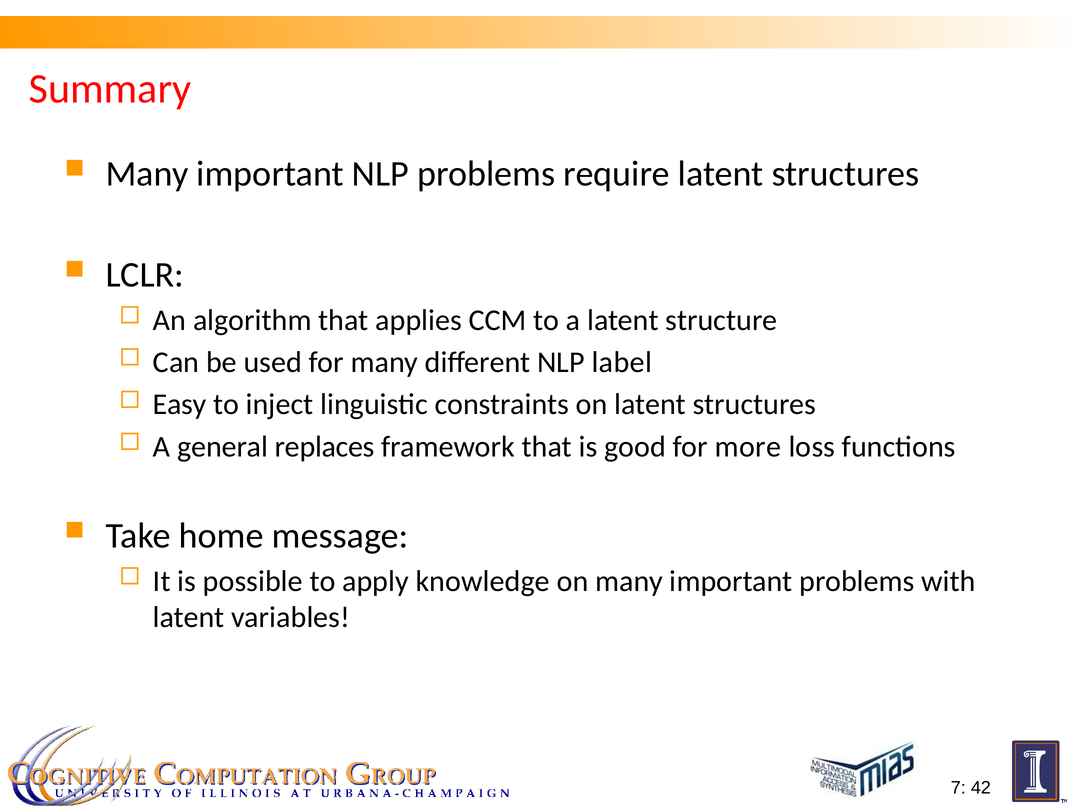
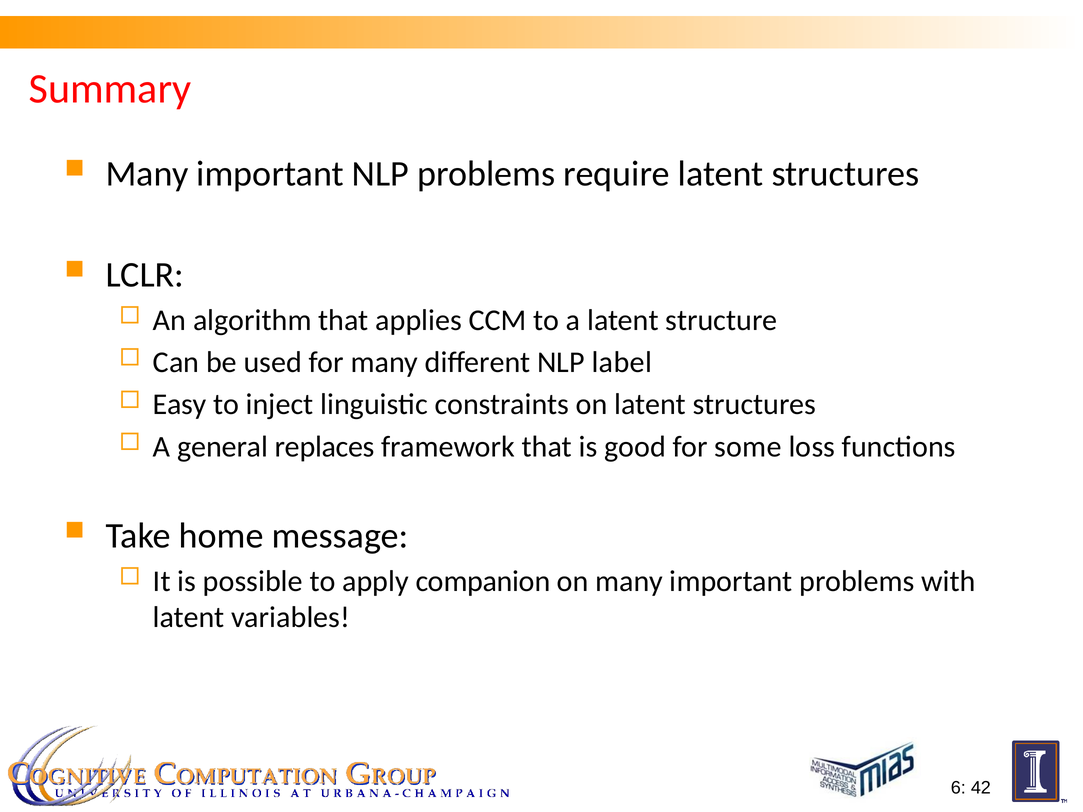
more: more -> some (748, 447)
knowledge: knowledge -> companion (483, 582)
7: 7 -> 6 (958, 788)
